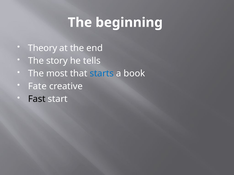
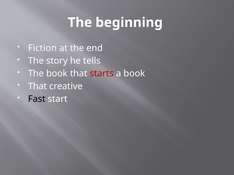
Theory: Theory -> Fiction (42, 48)
The most: most -> book (57, 74)
starts colour: blue -> red (102, 74)
Fate: Fate -> That (37, 86)
